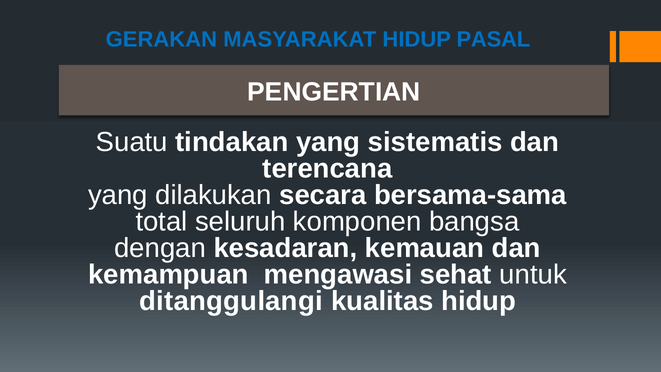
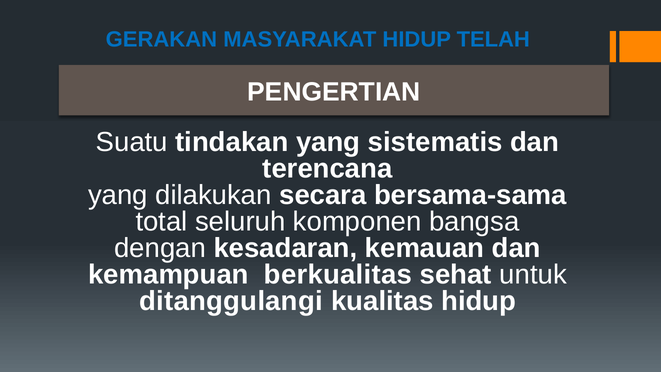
PASAL: PASAL -> TELAH (493, 39)
mengawasi: mengawasi -> berkualitas (338, 274)
